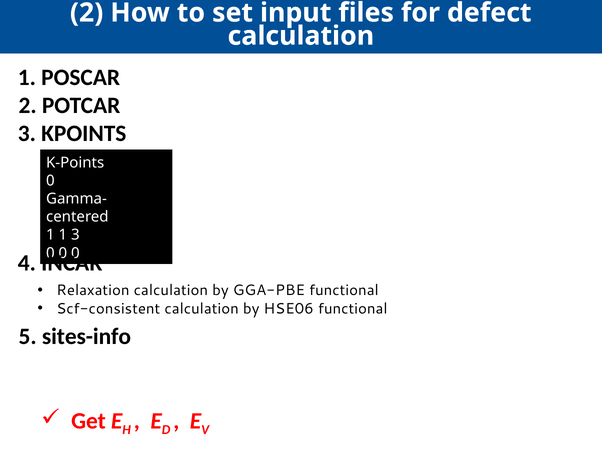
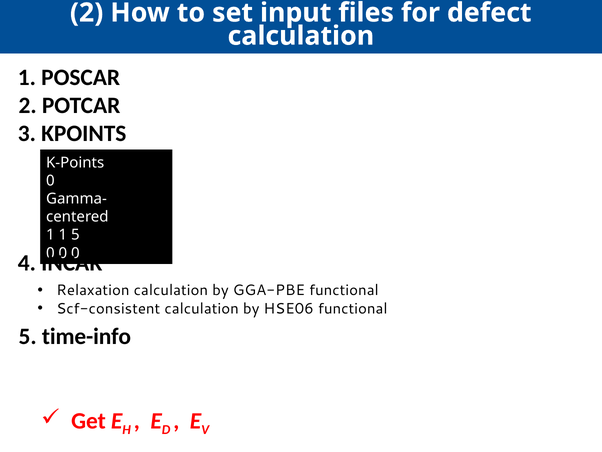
1 3: 3 -> 5 (75, 235)
sites-info: sites-info -> time-info (87, 336)
